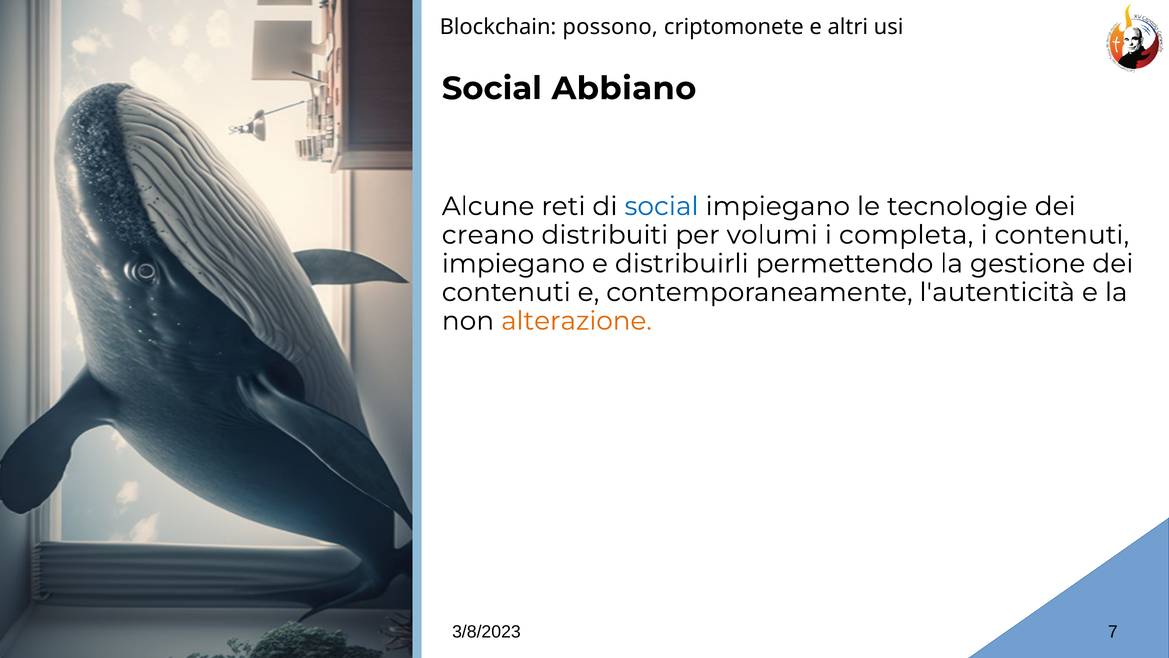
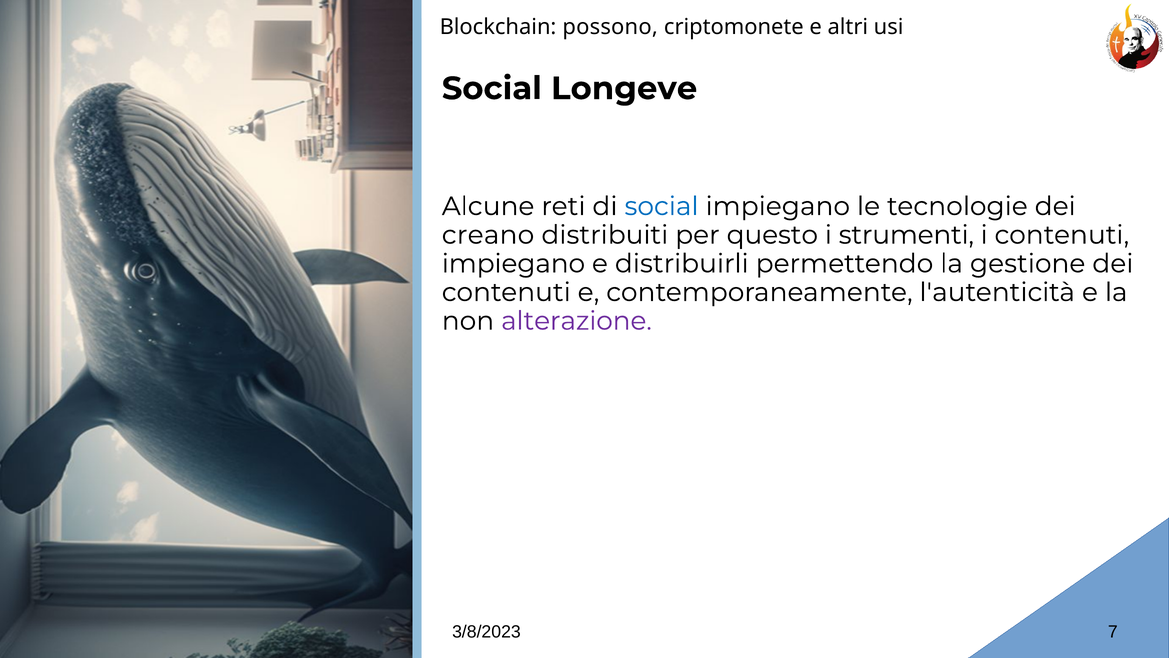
Abbiano: Abbiano -> Longeve (624, 88)
volumi: volumi -> questo (772, 235)
completa: completa -> strumenti (906, 235)
alterazione colour: orange -> purple (576, 321)
